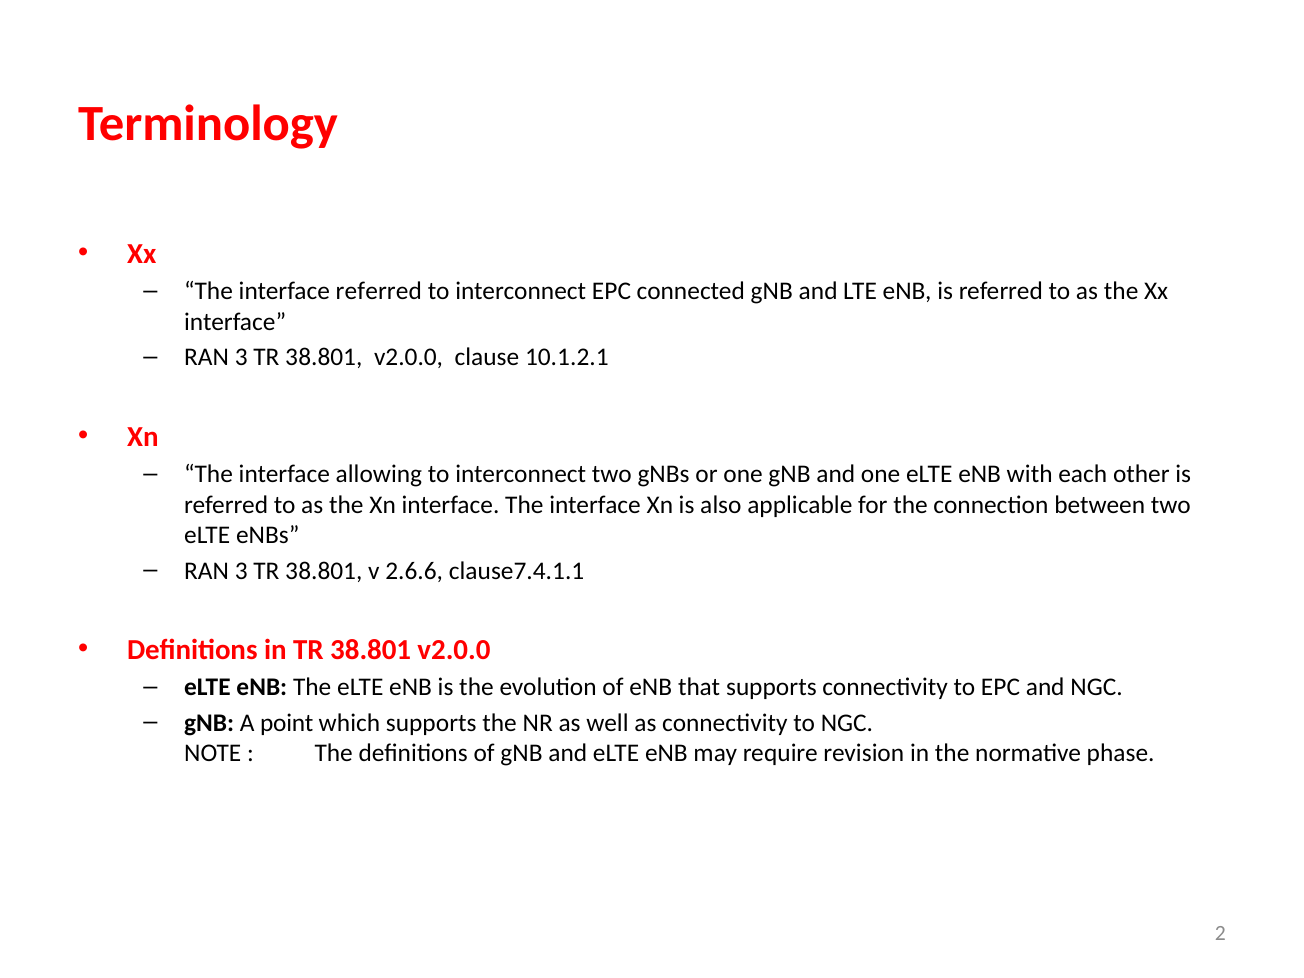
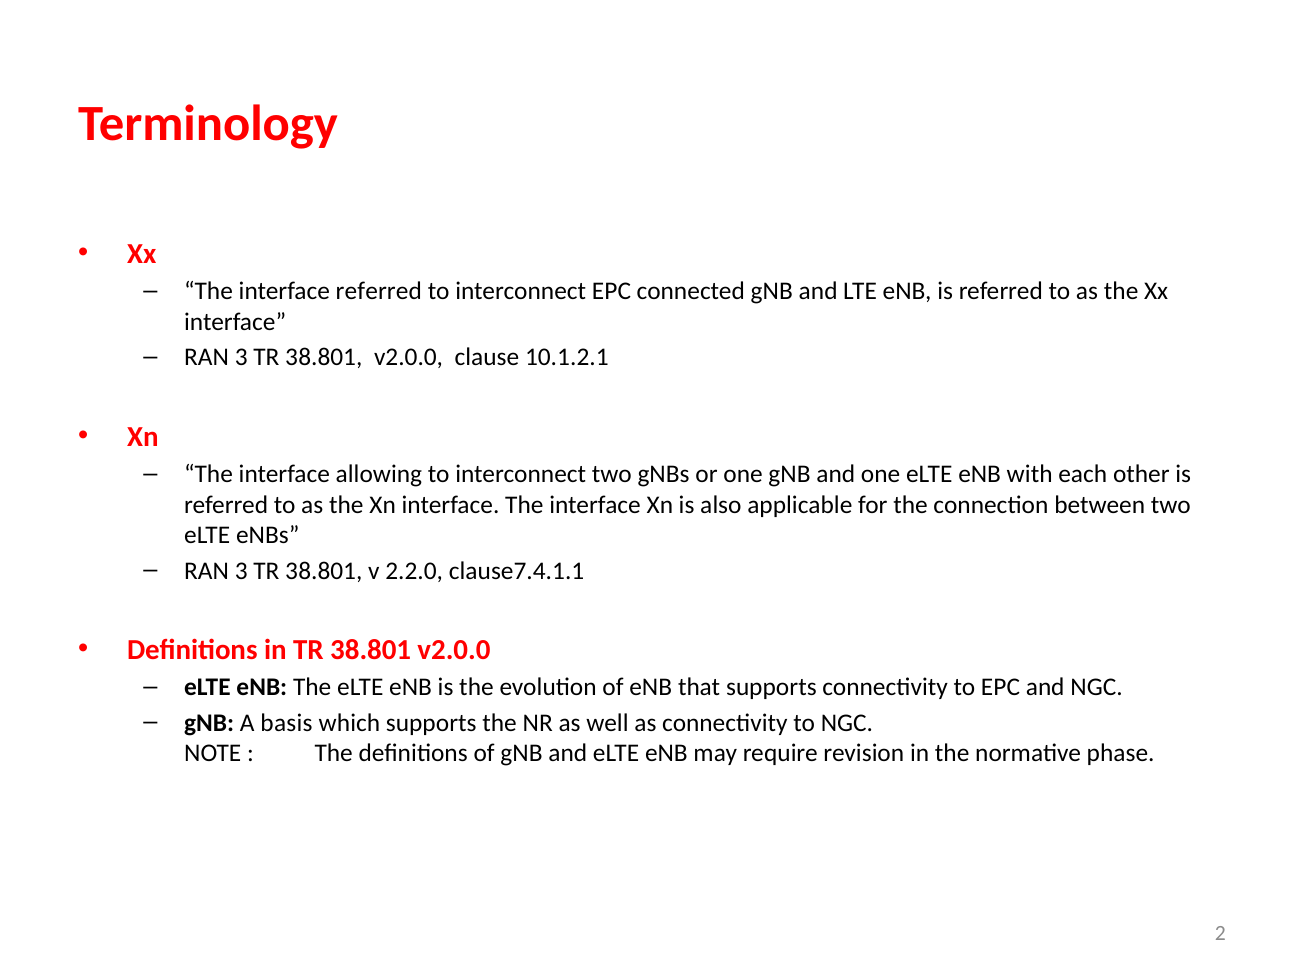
2.6.6: 2.6.6 -> 2.2.0 (414, 571)
point: point -> basis (287, 723)
